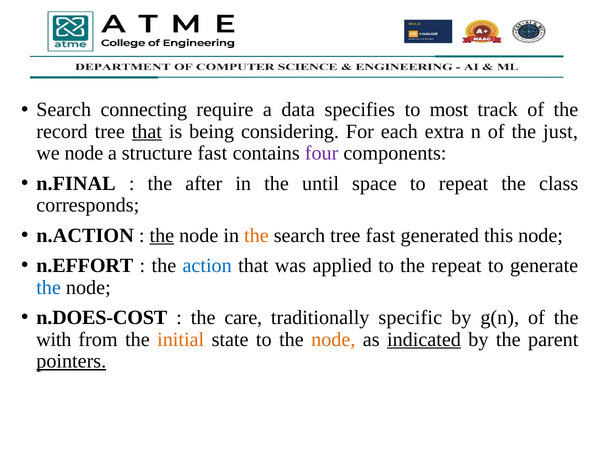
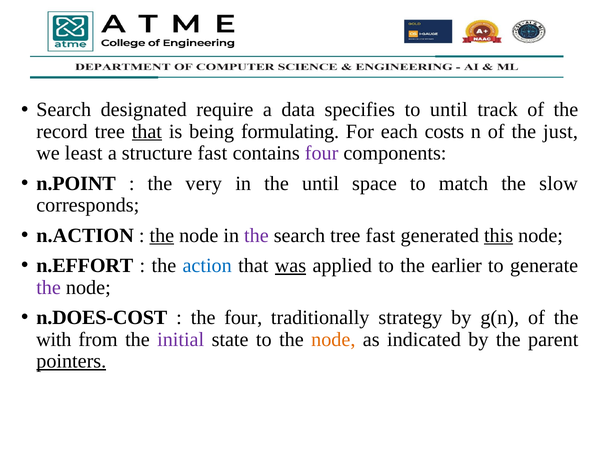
connecting: connecting -> designated (144, 110)
to most: most -> until (449, 110)
considering: considering -> formulating (290, 131)
extra: extra -> costs (444, 131)
we node: node -> least (84, 153)
n.FINAL: n.FINAL -> n.POINT (76, 183)
after: after -> very (204, 183)
to repeat: repeat -> match (463, 183)
class: class -> slow (559, 183)
the colour: orange -> purple (256, 235)
this underline: none -> present (499, 235)
was underline: none -> present (290, 265)
the repeat: repeat -> earlier (457, 265)
the colour: blue -> purple (49, 287)
the care: care -> four (243, 317)
specific: specific -> strategy (410, 317)
initial colour: orange -> purple (181, 339)
indicated underline: present -> none (424, 339)
